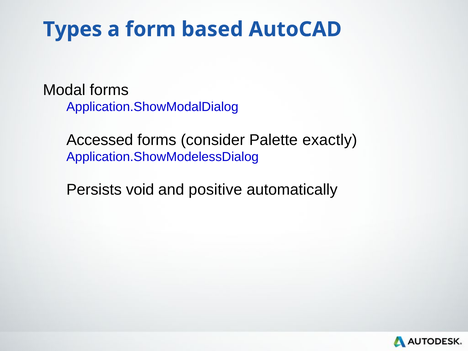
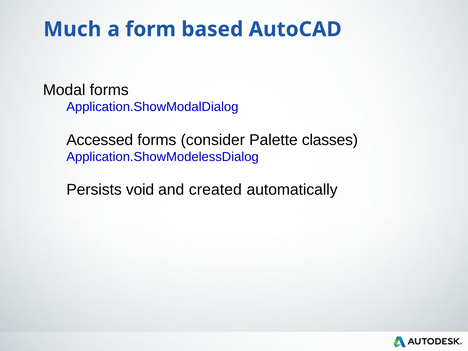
Types: Types -> Much (72, 29)
exactly: exactly -> classes (330, 140)
positive: positive -> created (215, 190)
